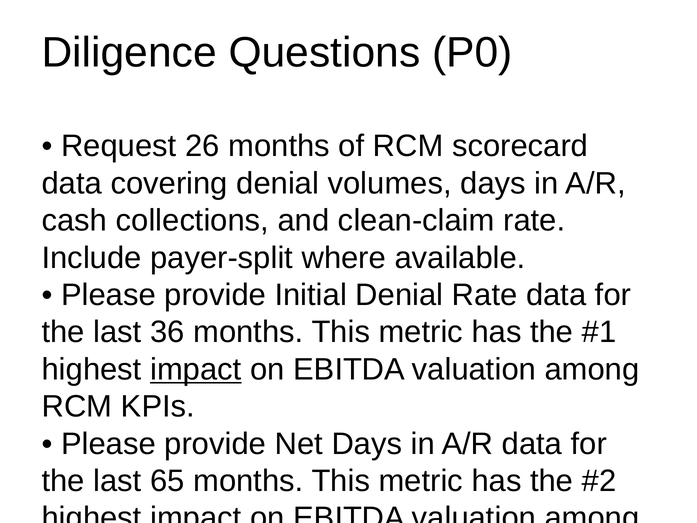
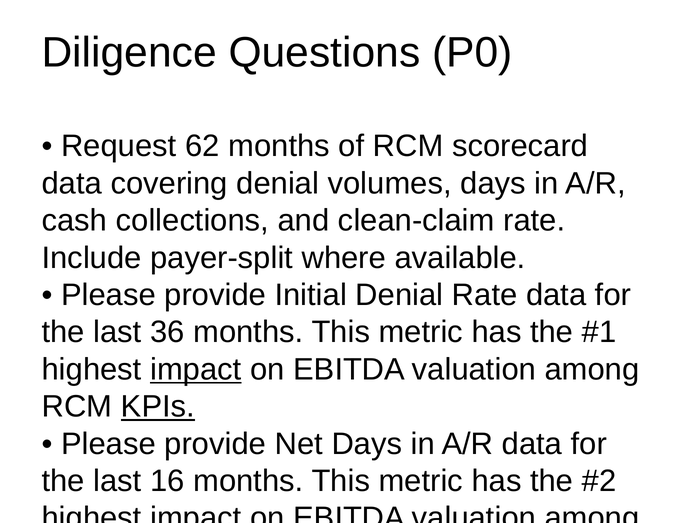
26: 26 -> 62 (202, 146)
KPIs underline: none -> present (158, 406)
65: 65 -> 16 (167, 481)
